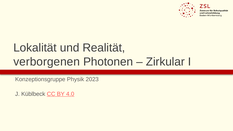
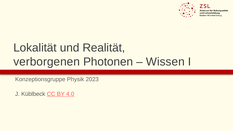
Zirkular: Zirkular -> Wissen (165, 62)
